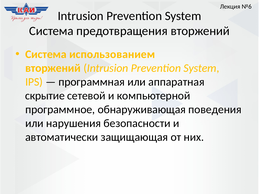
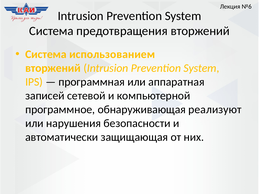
скрытие: скрытие -> записей (45, 96)
поведения: поведения -> реализуют (215, 110)
